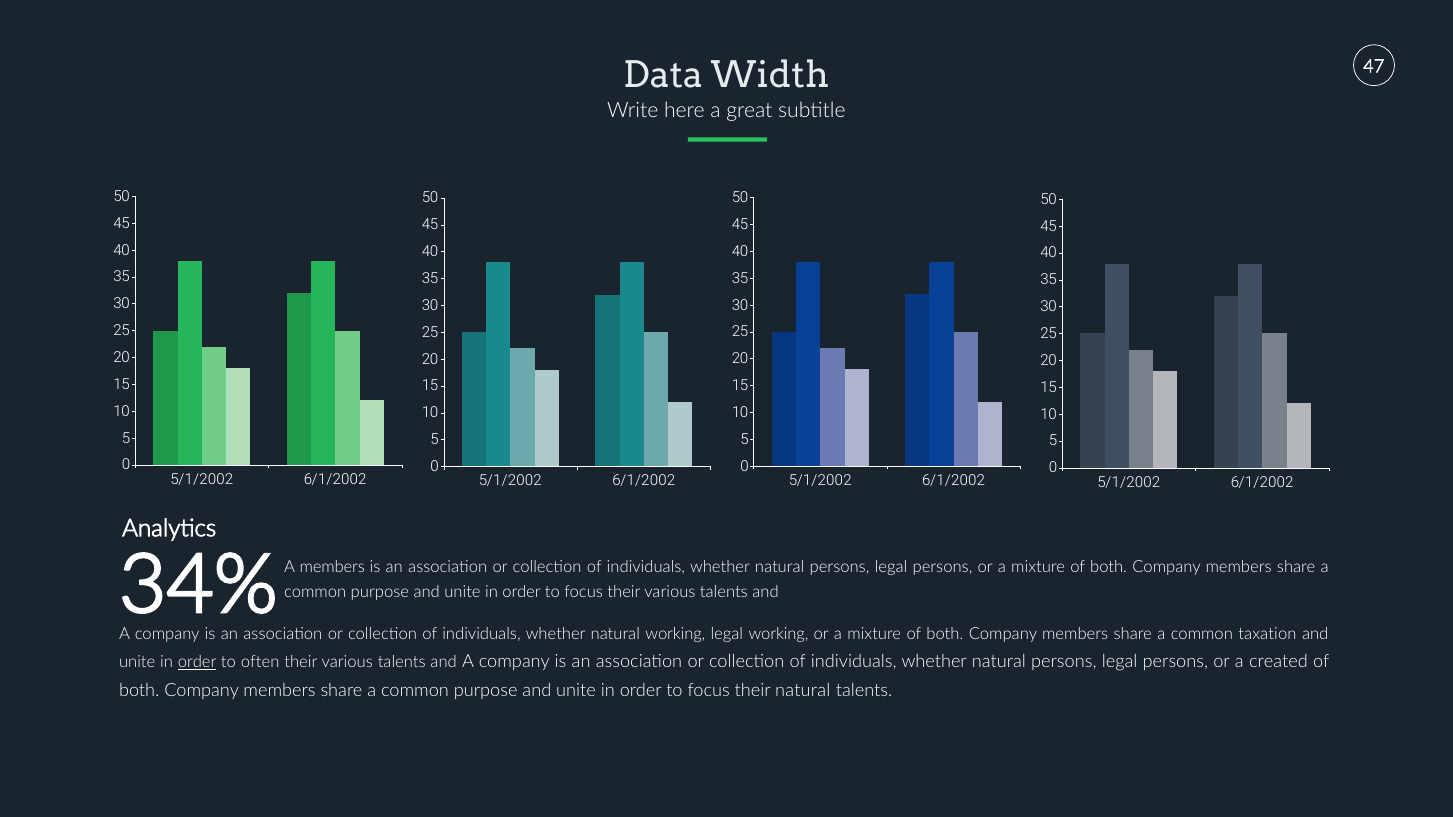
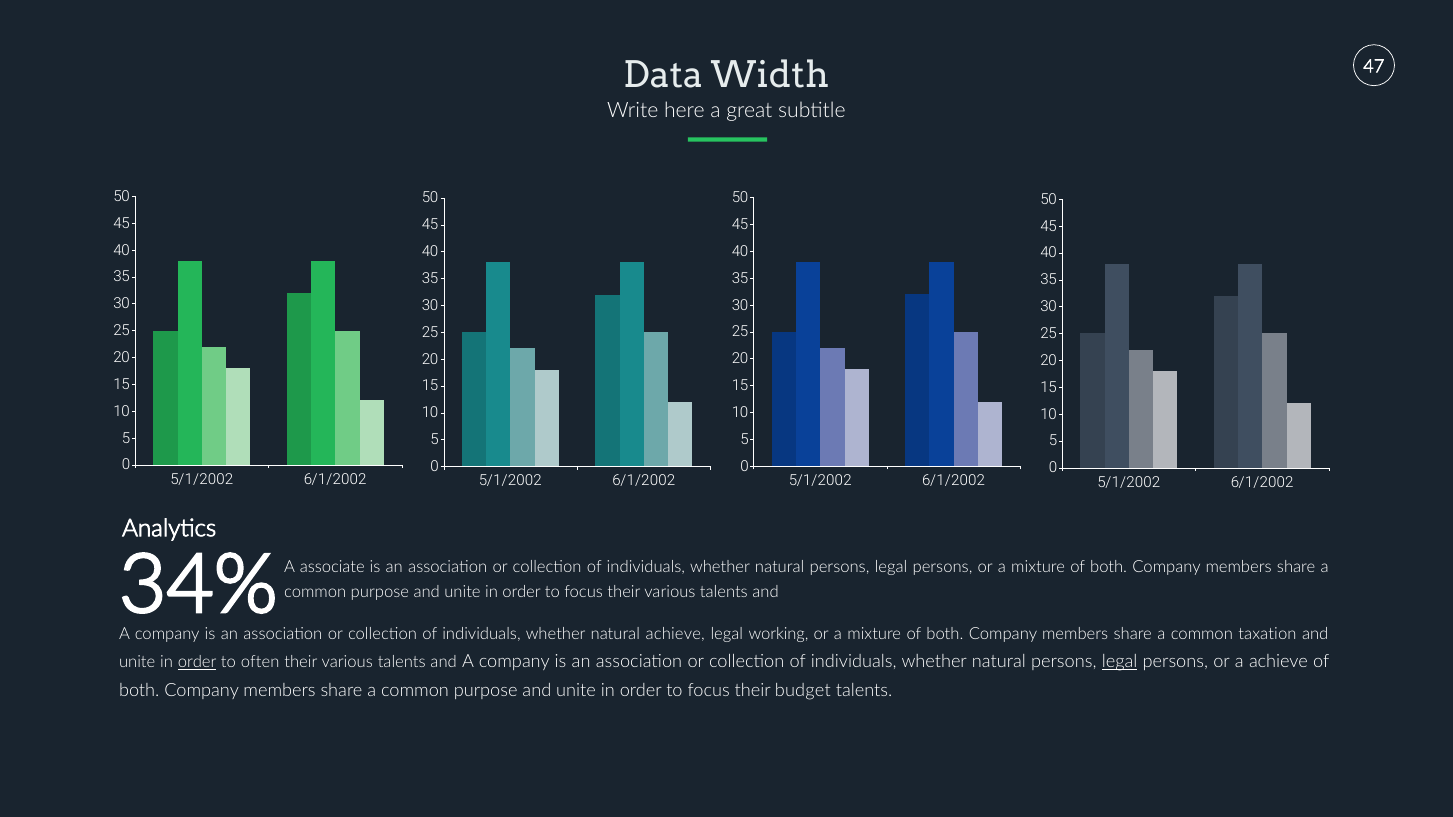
A members: members -> associate (332, 567)
natural working: working -> achieve (675, 635)
legal underline: none -> present (1120, 662)
a created: created -> achieve (1278, 662)
their natural: natural -> budget (803, 691)
